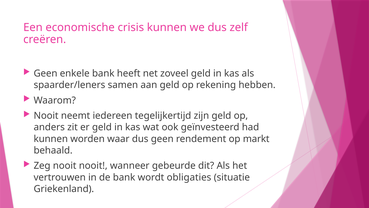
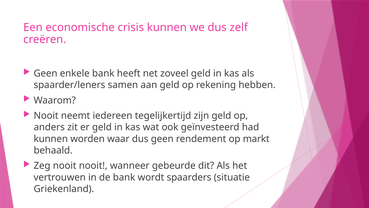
obligaties: obligaties -> spaarders (189, 177)
